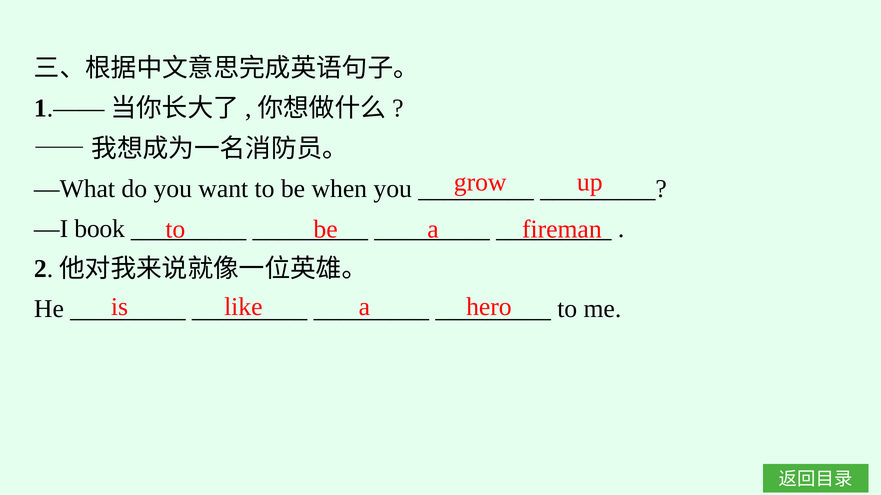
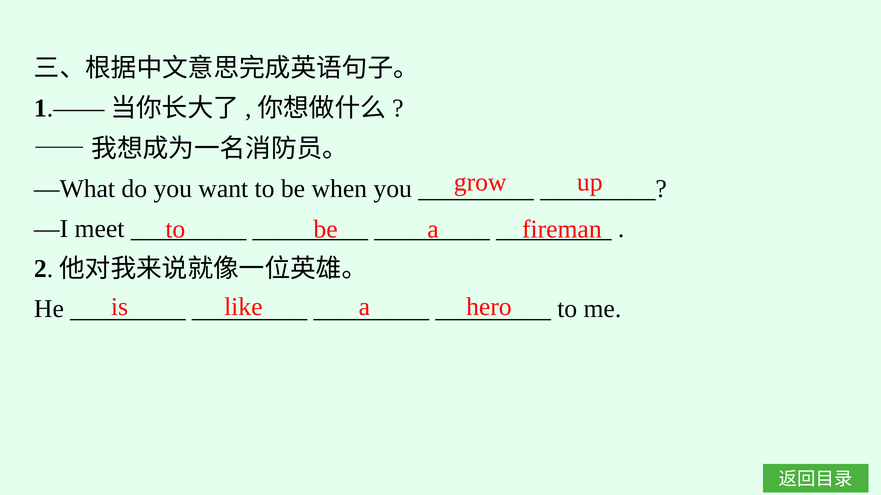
book: book -> meet (99, 229)
